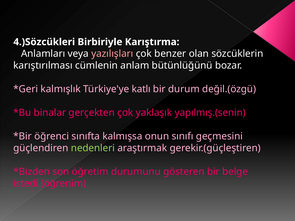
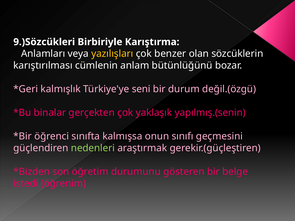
4.)Sözcükleri: 4.)Sözcükleri -> 9.)Sözcükleri (44, 42)
yazılışları colour: pink -> yellow (112, 54)
katlı: katlı -> seni (141, 89)
